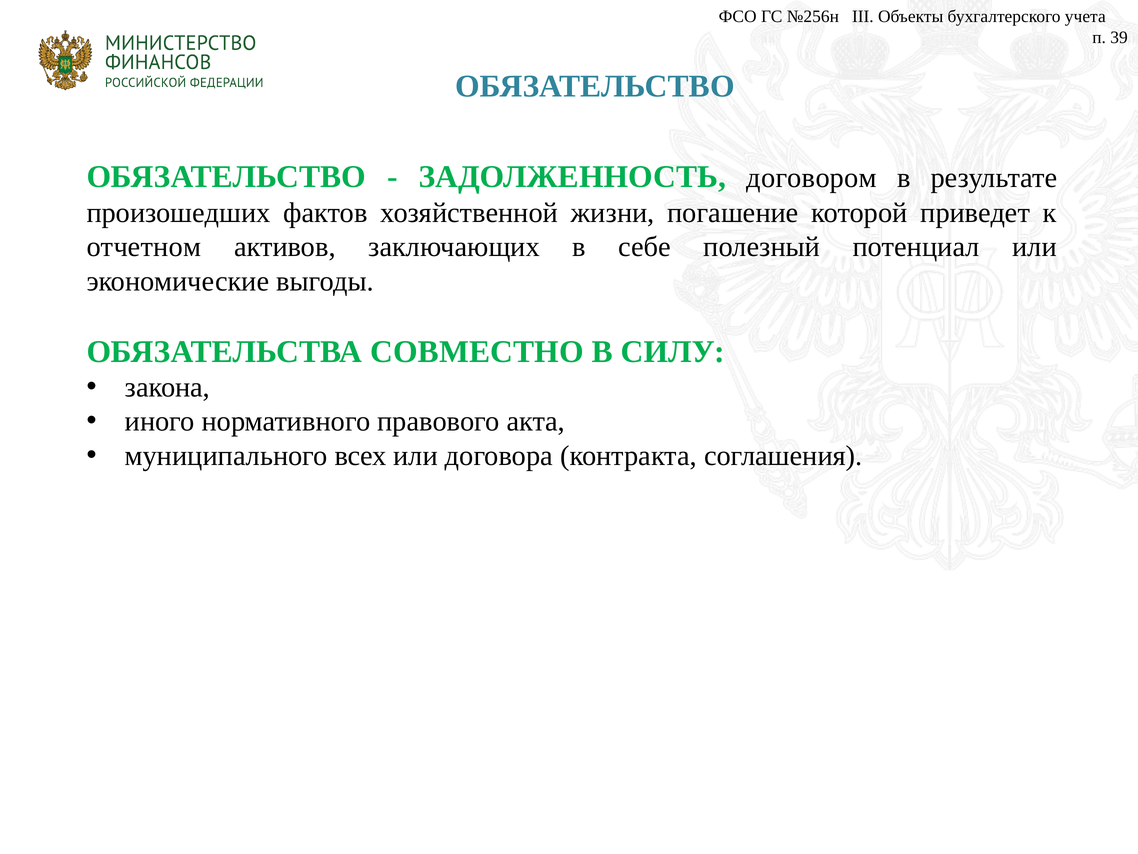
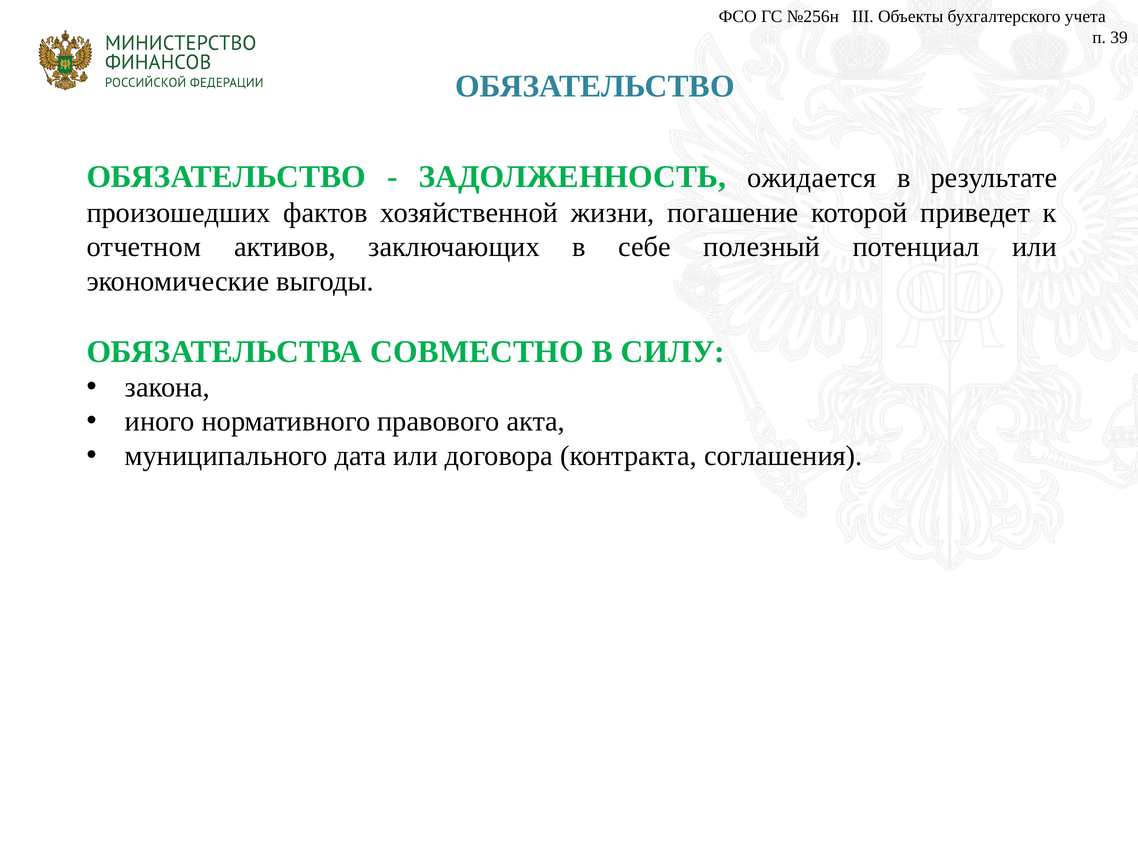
договором: договором -> ожидается (812, 178)
всех: всех -> дата (361, 455)
